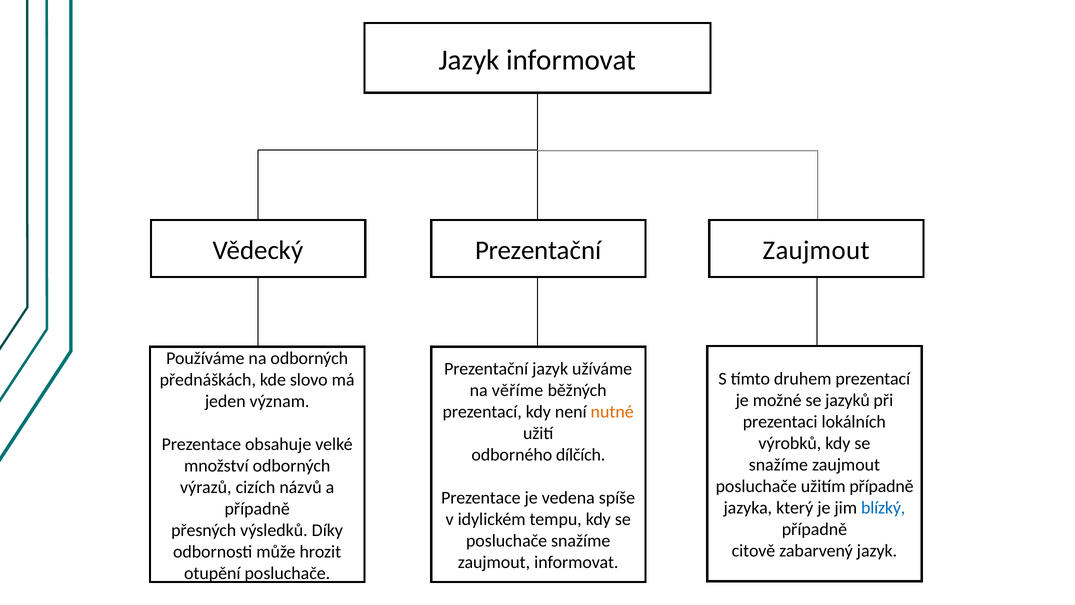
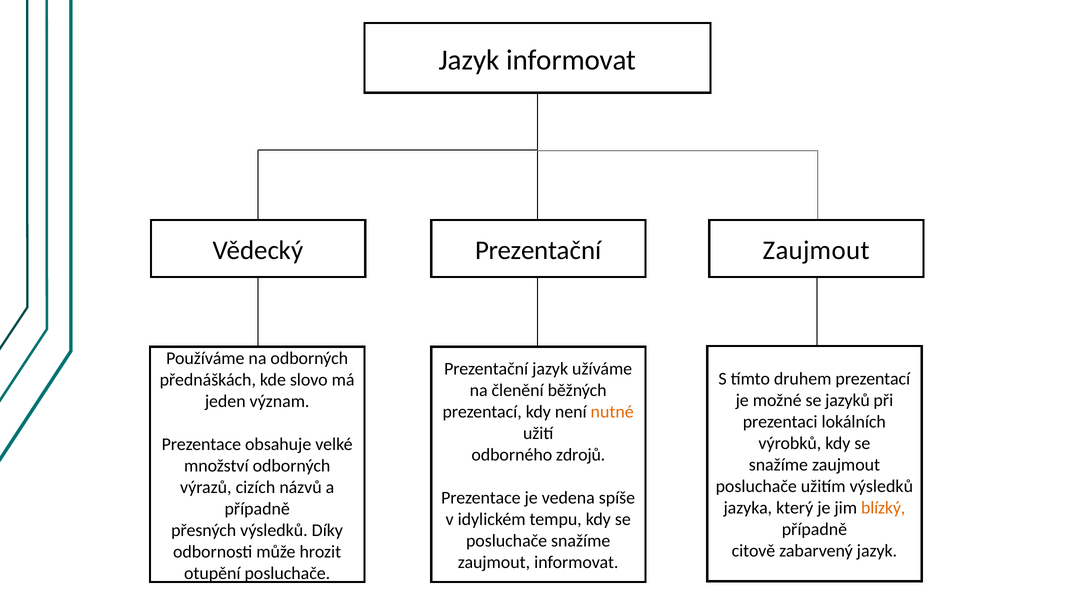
věříme: věříme -> členění (518, 390)
dílčích: dílčích -> zdrojů (581, 455)
užitím případně: případně -> výsledků (881, 486)
blízký colour: blue -> orange (883, 508)
